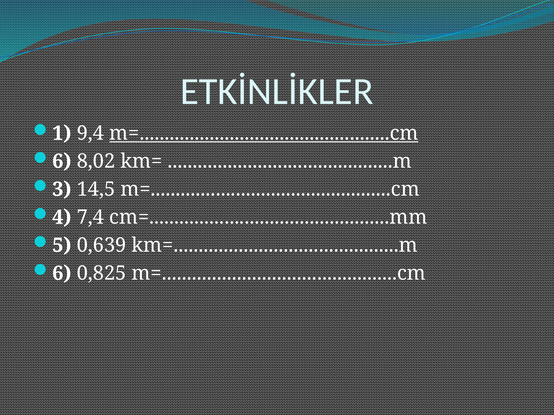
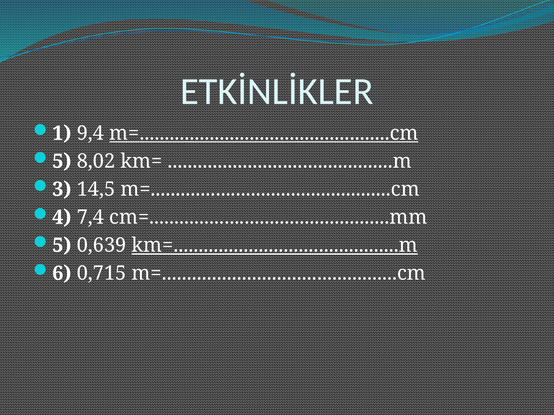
6: 6 -> 5 (62, 161)
km=.............................................m underline: none -> present (275, 246)
0,825: 0,825 -> 0,715 (102, 274)
